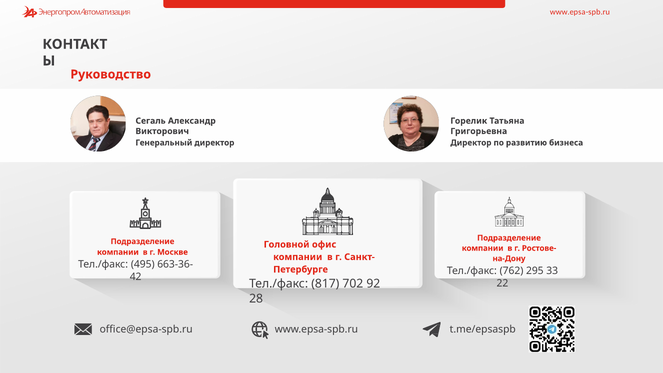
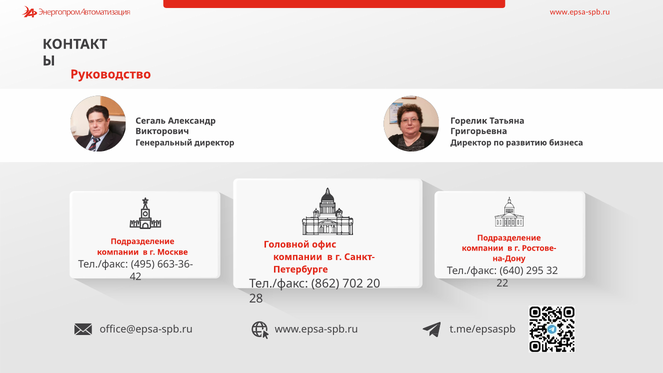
762: 762 -> 640 (512, 271)
33: 33 -> 32 (552, 271)
817: 817 -> 862 (325, 284)
92: 92 -> 20 (373, 284)
